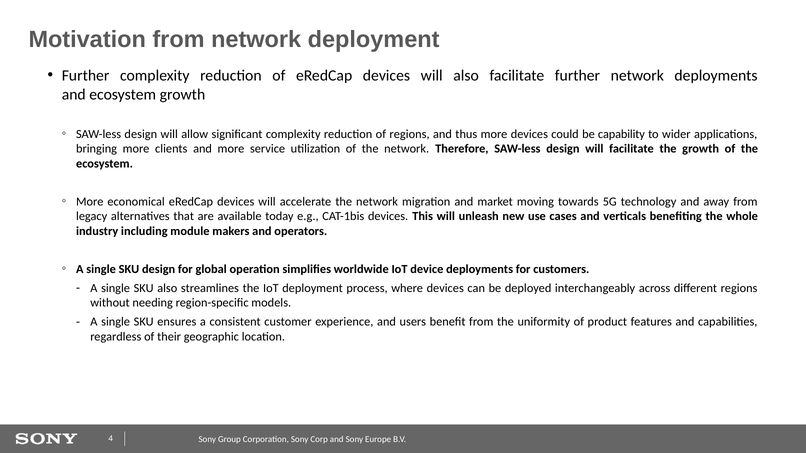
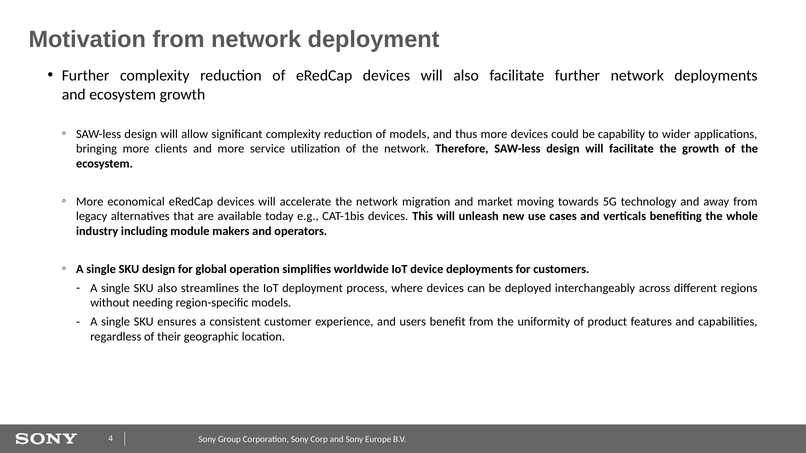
of regions: regions -> models (410, 134)
